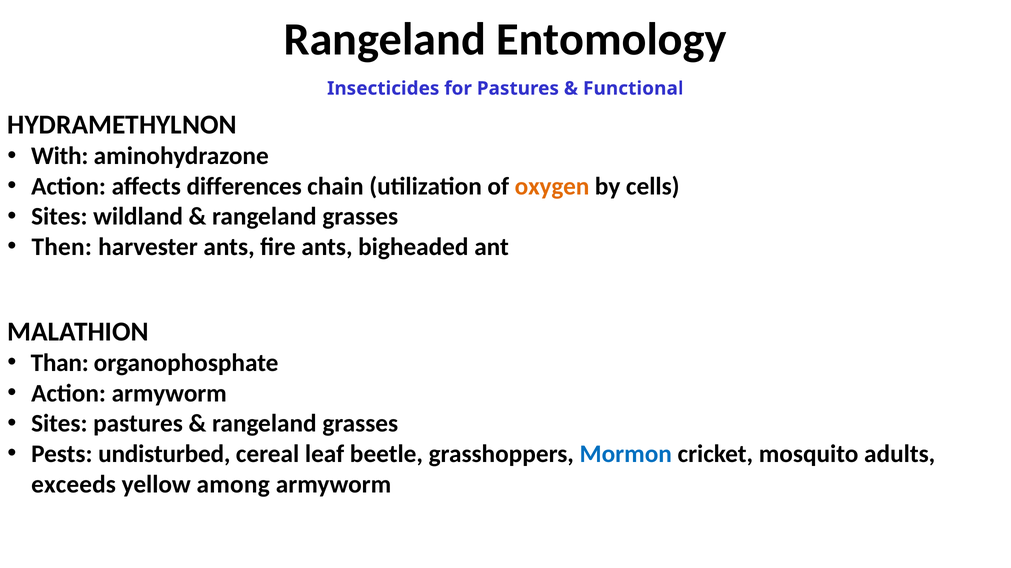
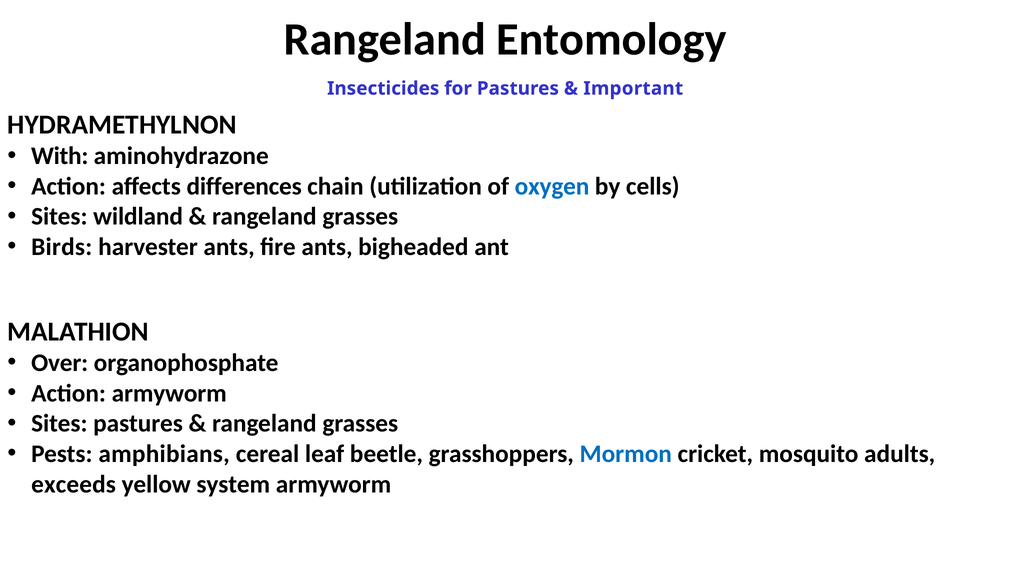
Functional: Functional -> Important (633, 89)
oxygen colour: orange -> blue (552, 187)
Then: Then -> Birds (62, 247)
Than: Than -> Over (60, 363)
undisturbed: undisturbed -> amphibians (164, 454)
among: among -> system (233, 485)
